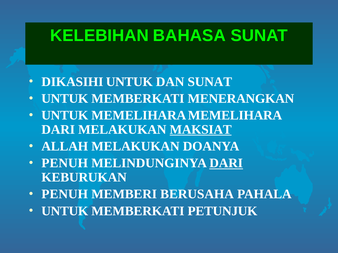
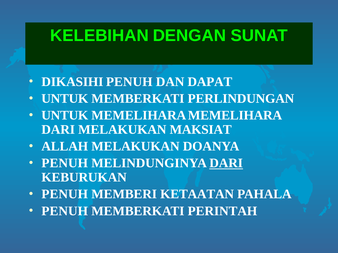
BAHASA: BAHASA -> DENGAN (189, 36)
DIKASIHI UNTUK: UNTUK -> PENUH (129, 82)
DAN SUNAT: SUNAT -> DAPAT (210, 82)
MENERANGKAN: MENERANGKAN -> PERLINDUNGAN (241, 99)
MAKSIAT underline: present -> none (201, 130)
BERUSAHA: BERUSAHA -> KETAATAN (197, 195)
UNTUK: UNTUK -> PENUH (65, 211)
PETUNJUK: PETUNJUK -> PERINTAH (222, 211)
